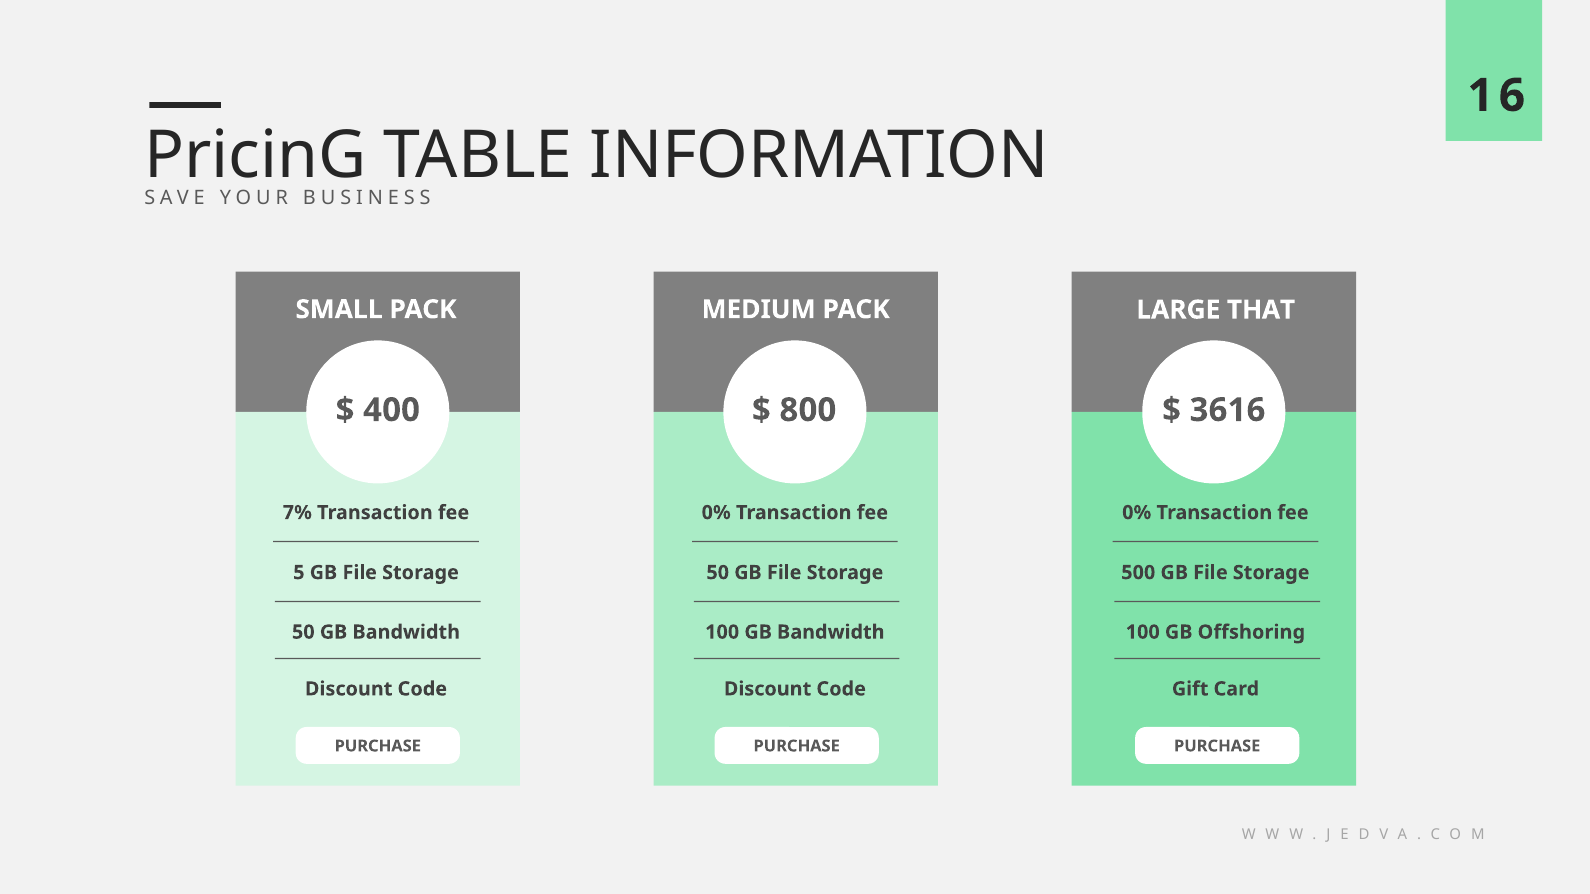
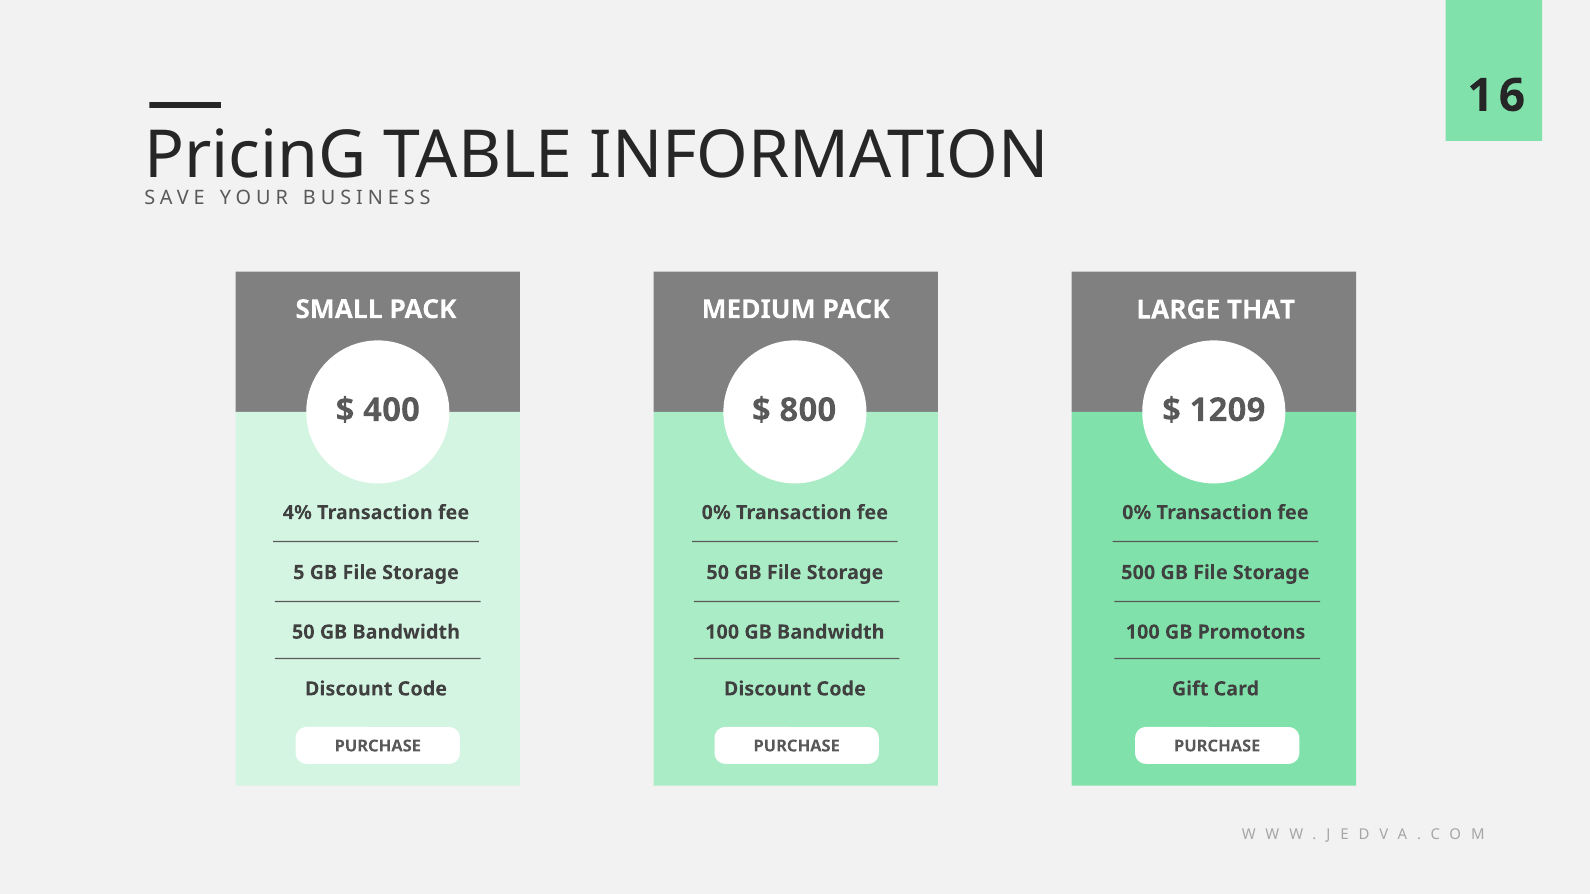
3616: 3616 -> 1209 (1228, 410)
7%: 7% -> 4% (297, 513)
Offshoring: Offshoring -> Promotons (1251, 632)
